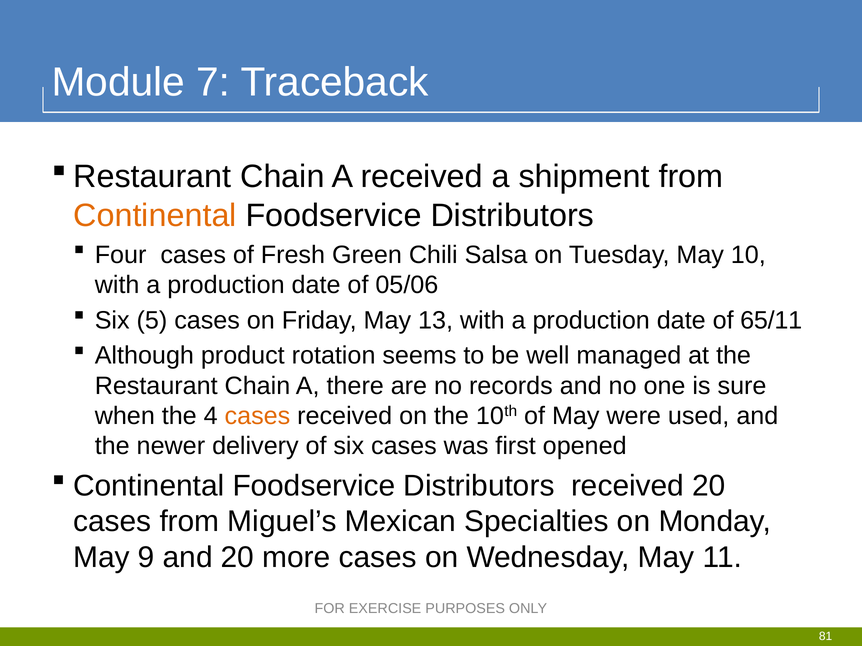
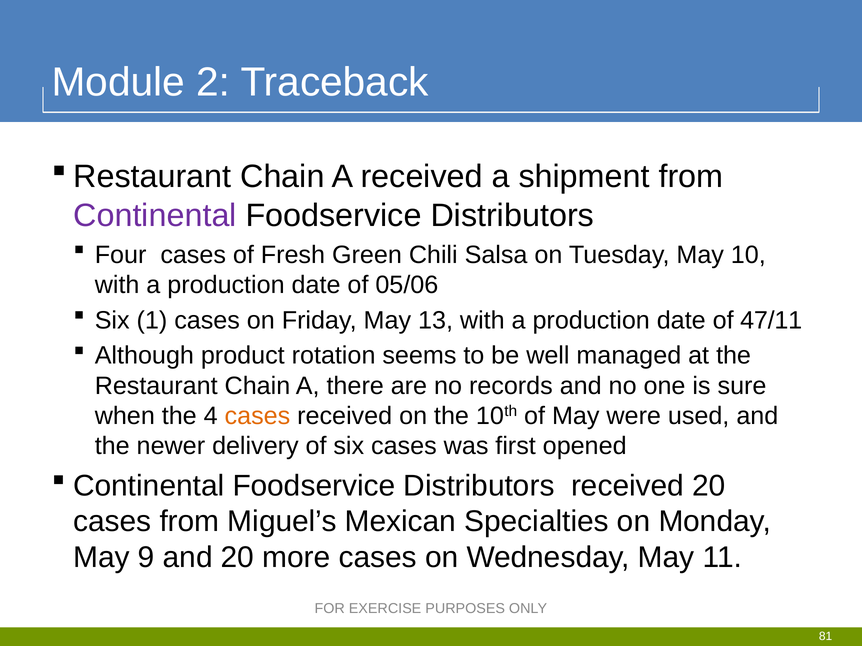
7: 7 -> 2 (213, 83)
Continental colour: orange -> purple (155, 216)
5: 5 -> 1 (152, 321)
65/11: 65/11 -> 47/11 (771, 321)
